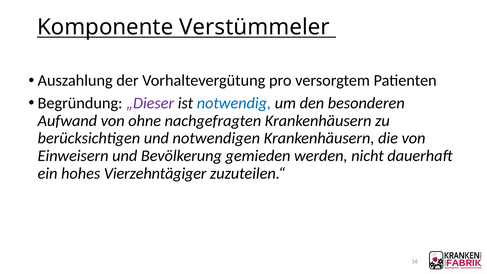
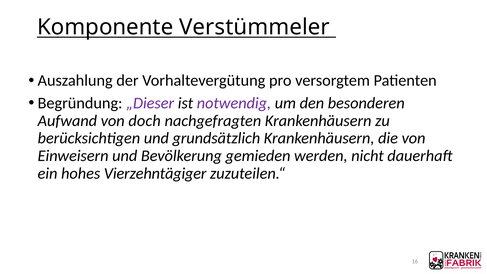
notwendig colour: blue -> purple (234, 103)
ohne: ohne -> doch (145, 121)
notwendigen: notwendigen -> grundsätzlich (216, 138)
